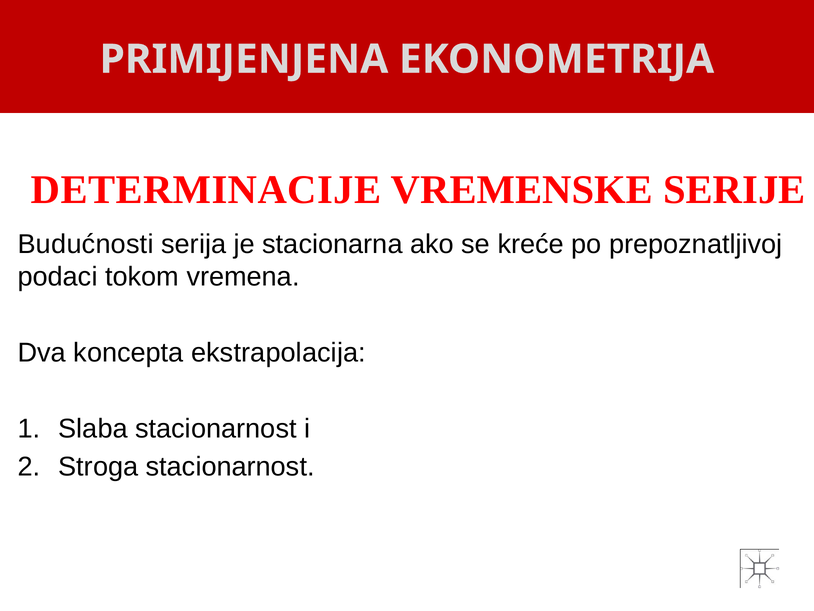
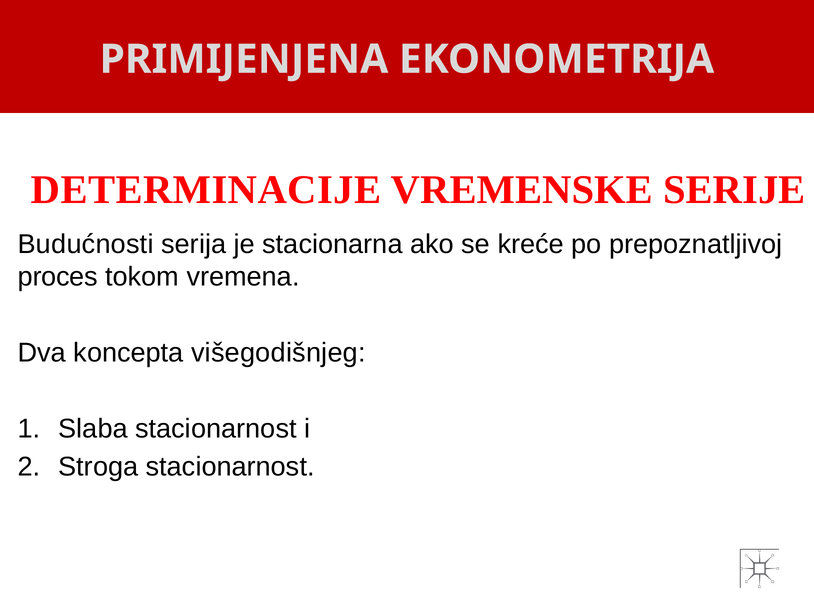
podaci: podaci -> proces (58, 277)
ekstrapolacija: ekstrapolacija -> višegodišnjeg (278, 353)
